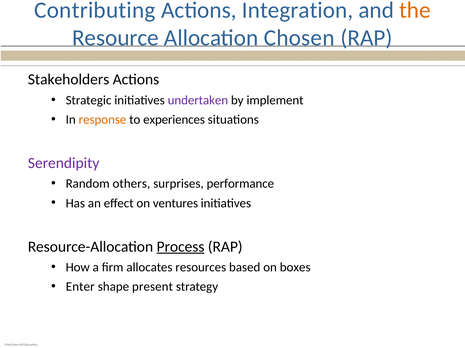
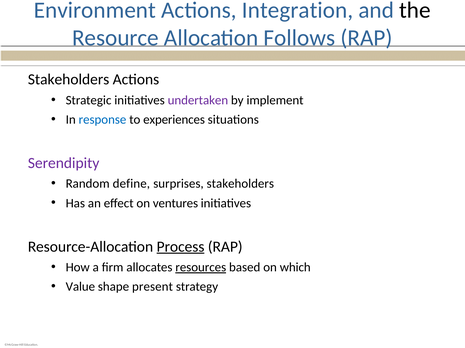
Contributing: Contributing -> Environment (95, 10)
the colour: orange -> black (415, 10)
Chosen: Chosen -> Follows (299, 38)
response colour: orange -> blue (102, 120)
others: others -> define (131, 184)
surprises performance: performance -> stakeholders (240, 184)
resources underline: none -> present (201, 268)
boxes: boxes -> which (295, 268)
Enter: Enter -> Value (80, 287)
